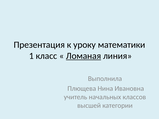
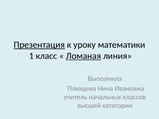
Презентация underline: none -> present (39, 45)
